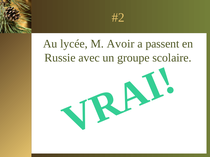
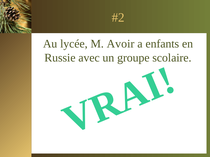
passent: passent -> enfants (162, 44)
